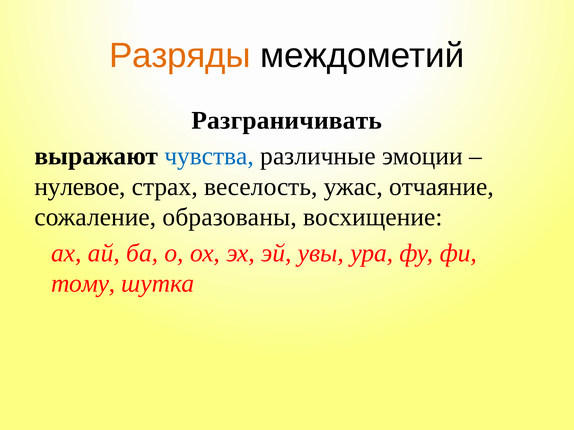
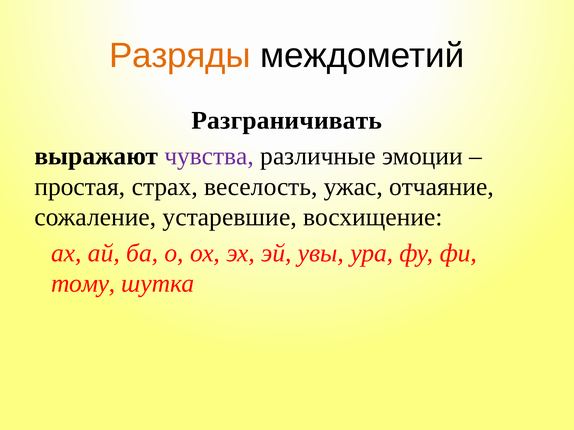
чувства colour: blue -> purple (209, 156)
нулевое: нулевое -> простая (80, 187)
образованы: образованы -> устаревшие (230, 217)
